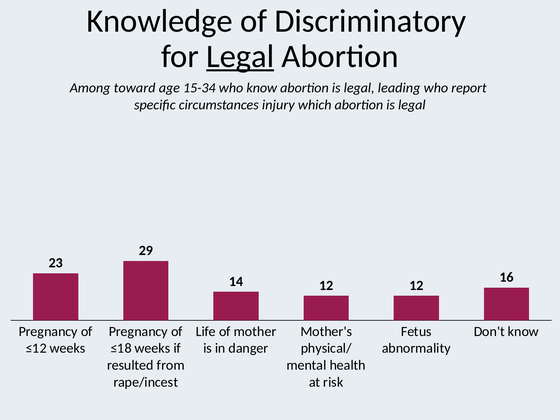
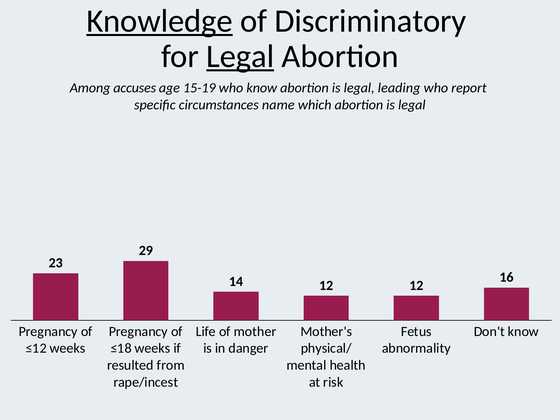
Knowledge underline: none -> present (160, 21)
toward: toward -> accuses (135, 88)
15-34: 15-34 -> 15-19 (199, 88)
injury: injury -> name (278, 105)
